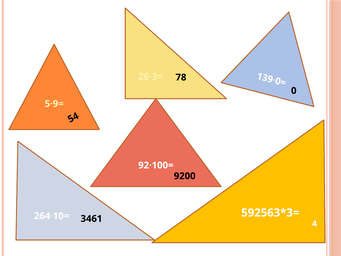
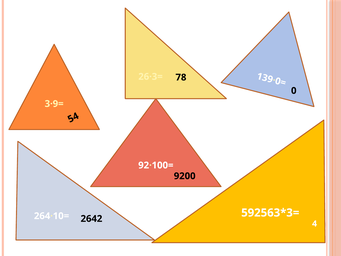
5·9=: 5·9= -> 3·9= (54, 104)
3461: 3461 -> 2642 (91, 218)
